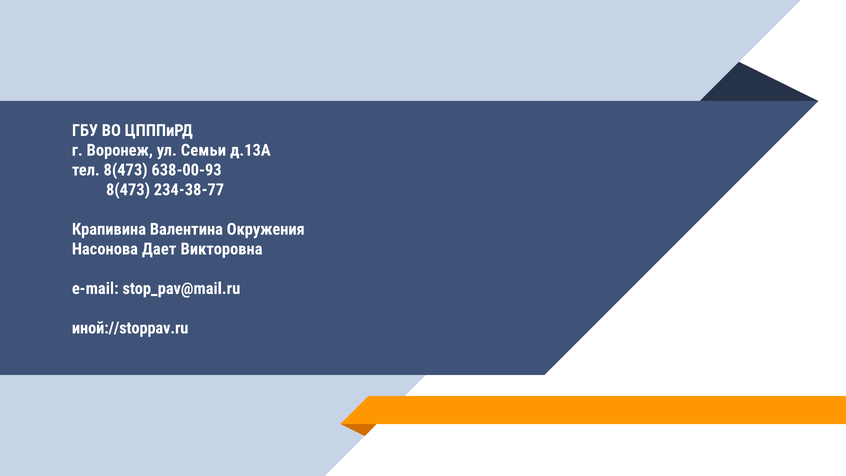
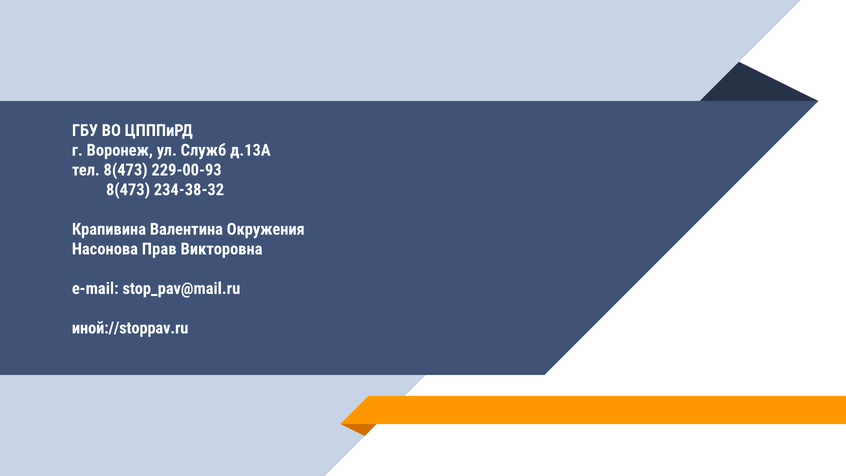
Семьи: Семьи -> Служб (203, 150)
638-00-93: 638-00-93 -> 229-00-93 (187, 170)
234-38-77: 234-38-77 -> 234-38-32 (189, 190)
Дает: Дает -> Прав (159, 249)
